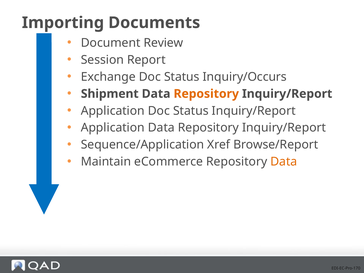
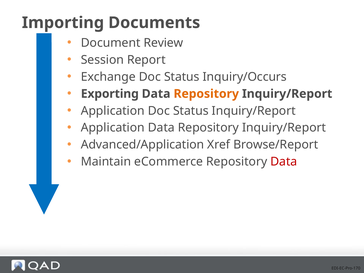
Shipment: Shipment -> Exporting (110, 94)
Sequence/Application: Sequence/Application -> Advanced/Application (142, 145)
Data colour: orange -> red (284, 162)
